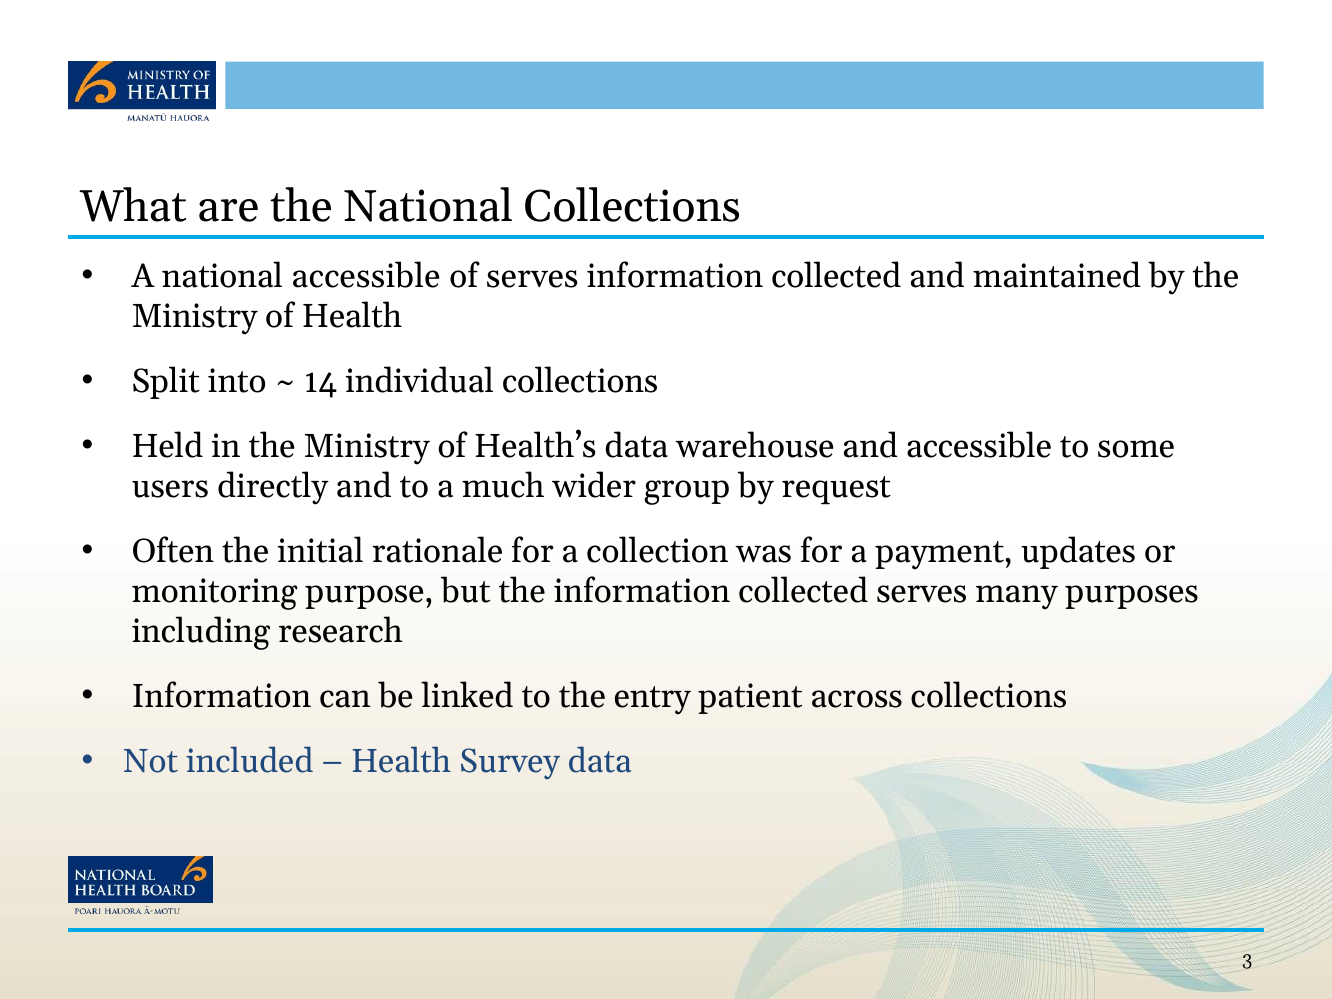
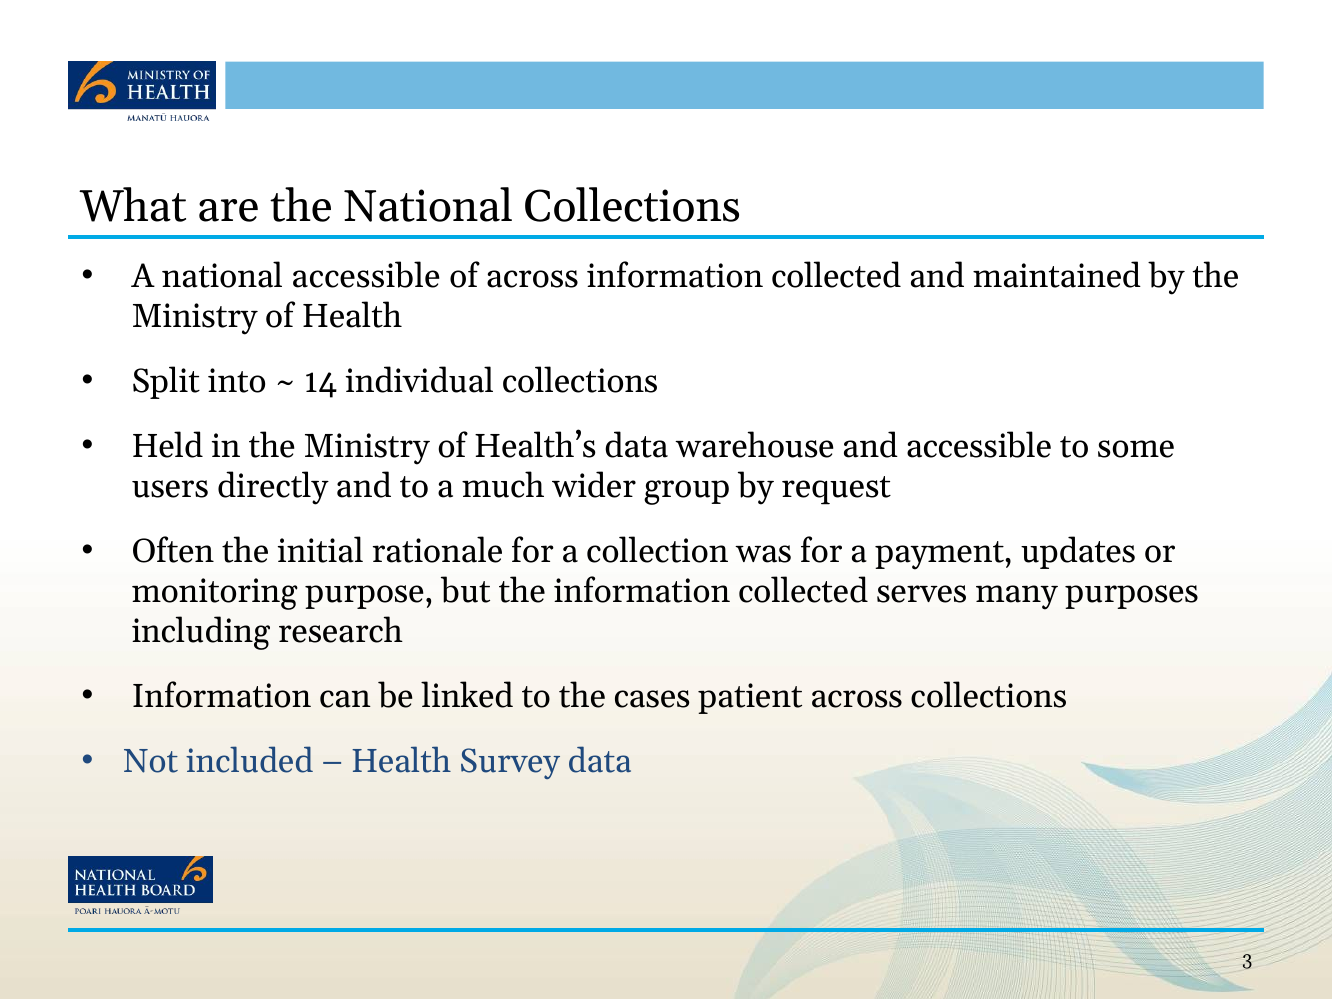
of serves: serves -> across (532, 277)
entry: entry -> cases (652, 696)
